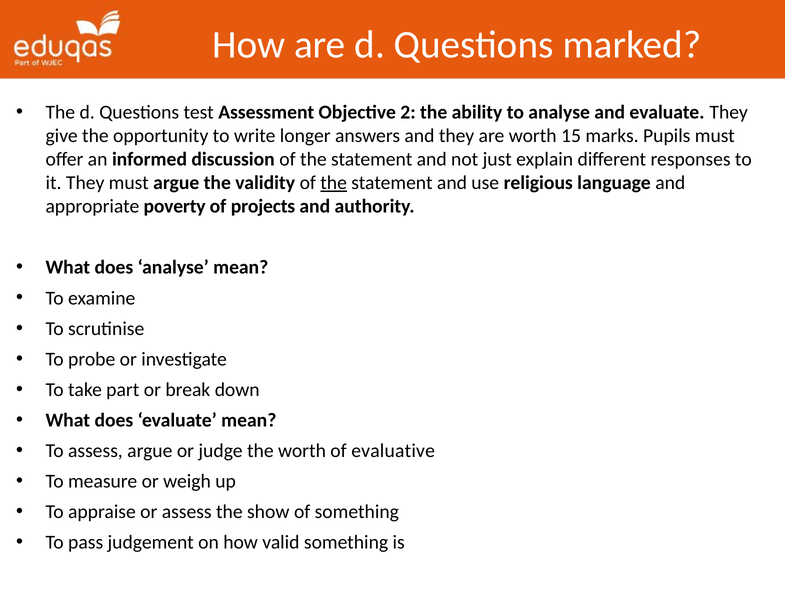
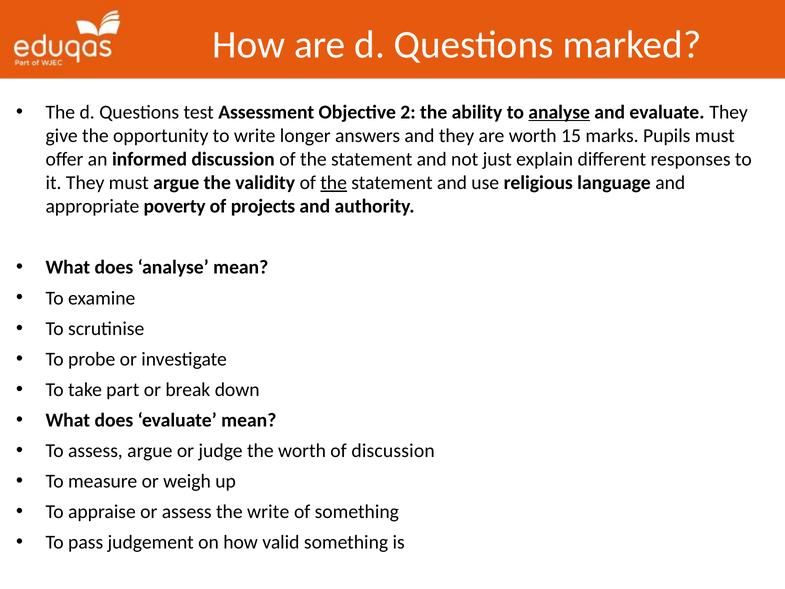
analyse underline: none -> present (559, 112)
of evaluative: evaluative -> discussion (393, 451)
the show: show -> write (268, 512)
